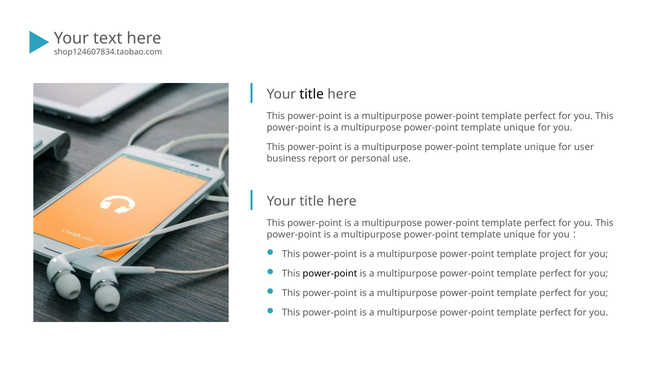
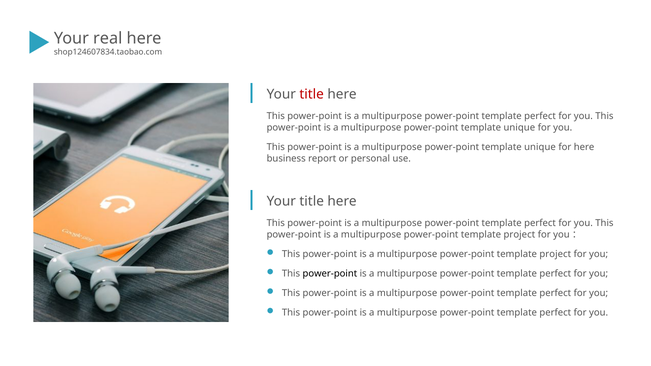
text: text -> real (108, 38)
title colour: black -> red (312, 95)
for user: user -> here (584, 147)
unique: unique -> project (519, 235)
